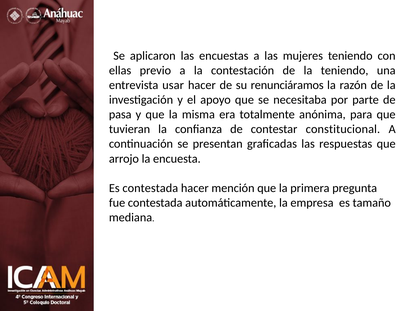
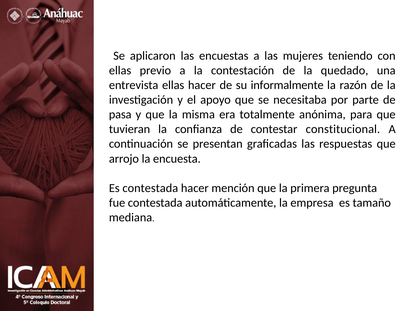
la teniendo: teniendo -> quedado (345, 70)
entrevista usar: usar -> ellas (173, 85)
renunciáramos: renunciáramos -> informalmente (287, 85)
